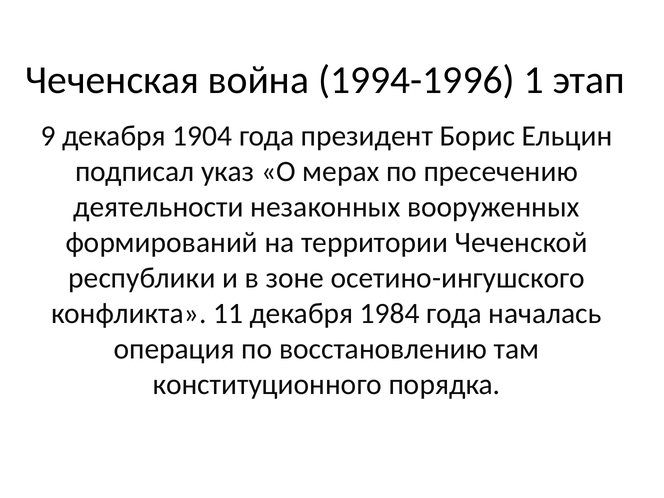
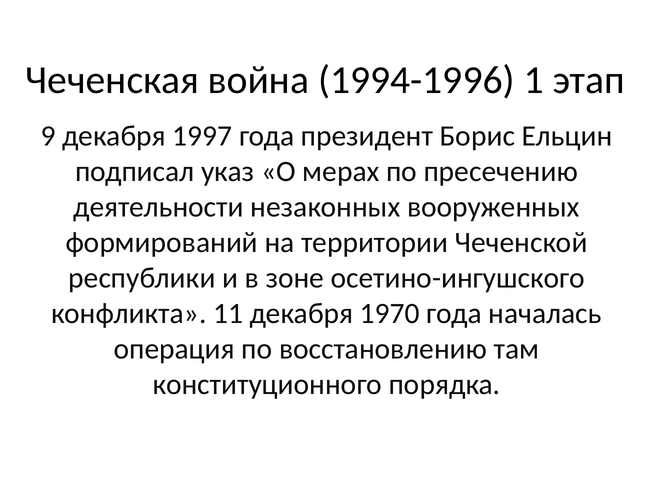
1904: 1904 -> 1997 (202, 136)
1984: 1984 -> 1970 (390, 313)
